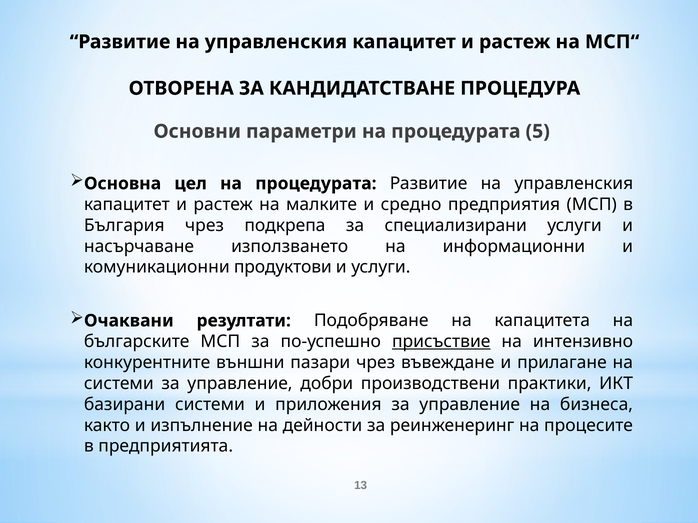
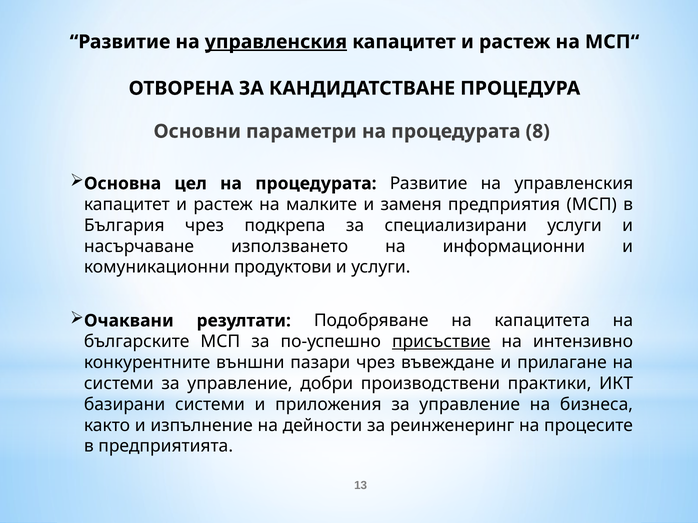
управленския underline: none -> present (276, 42)
5: 5 -> 8 (538, 131)
средно: средно -> заменя (411, 205)
